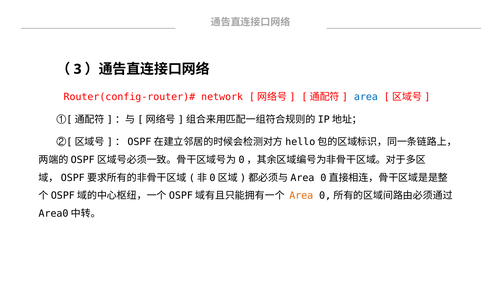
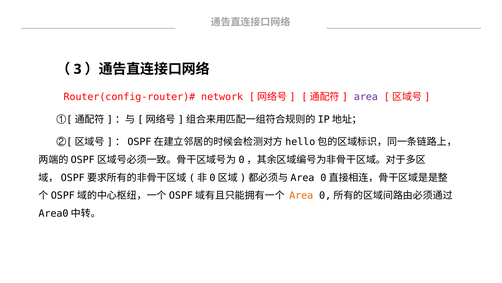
area colour: blue -> purple (366, 97)
